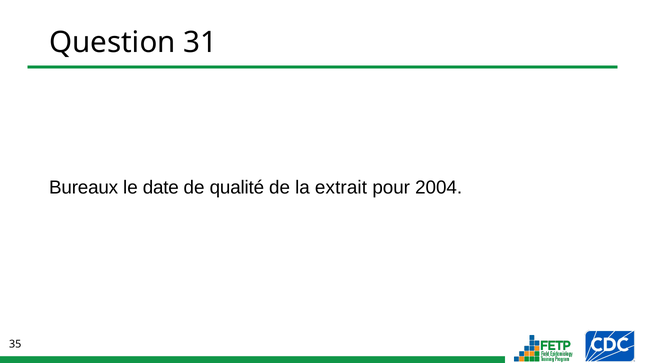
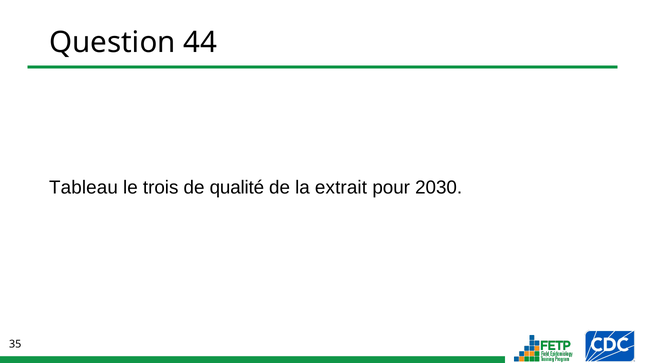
31: 31 -> 44 (200, 42)
Bureaux: Bureaux -> Tableau (83, 188)
date: date -> trois (161, 188)
2004: 2004 -> 2030 (439, 188)
